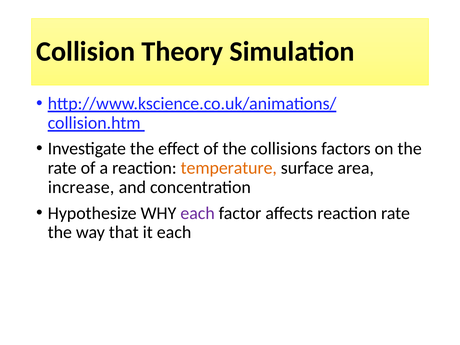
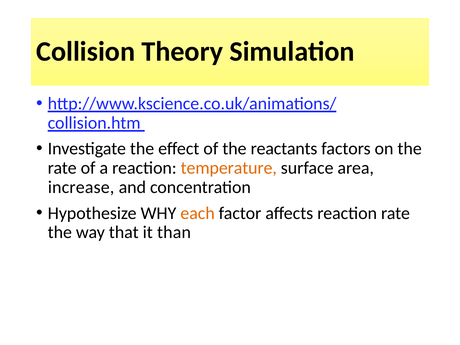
collisions: collisions -> reactants (284, 149)
each colour: purple -> orange (198, 213)
it each: each -> than (174, 232)
